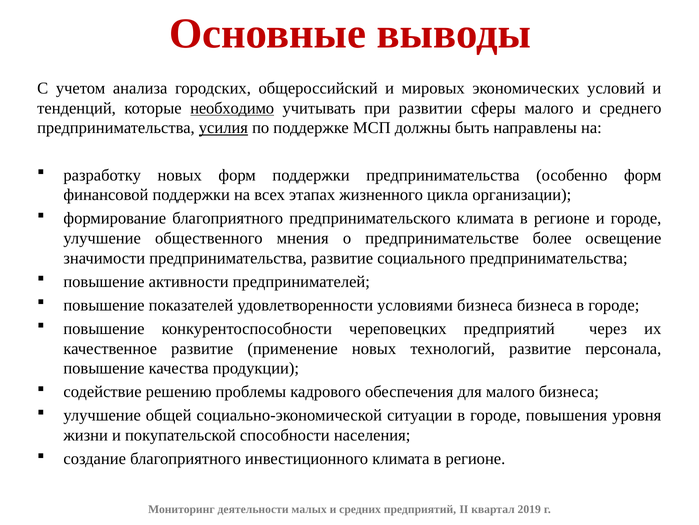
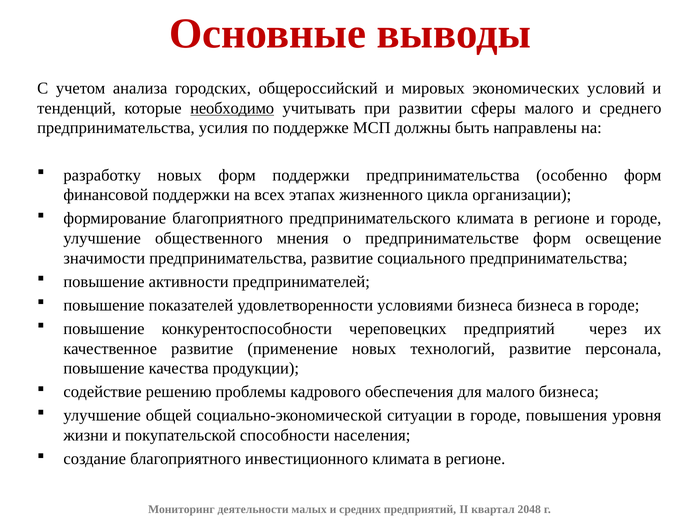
усилия underline: present -> none (223, 128)
предпринимательстве более: более -> форм (552, 238)
2019: 2019 -> 2048 (529, 509)
